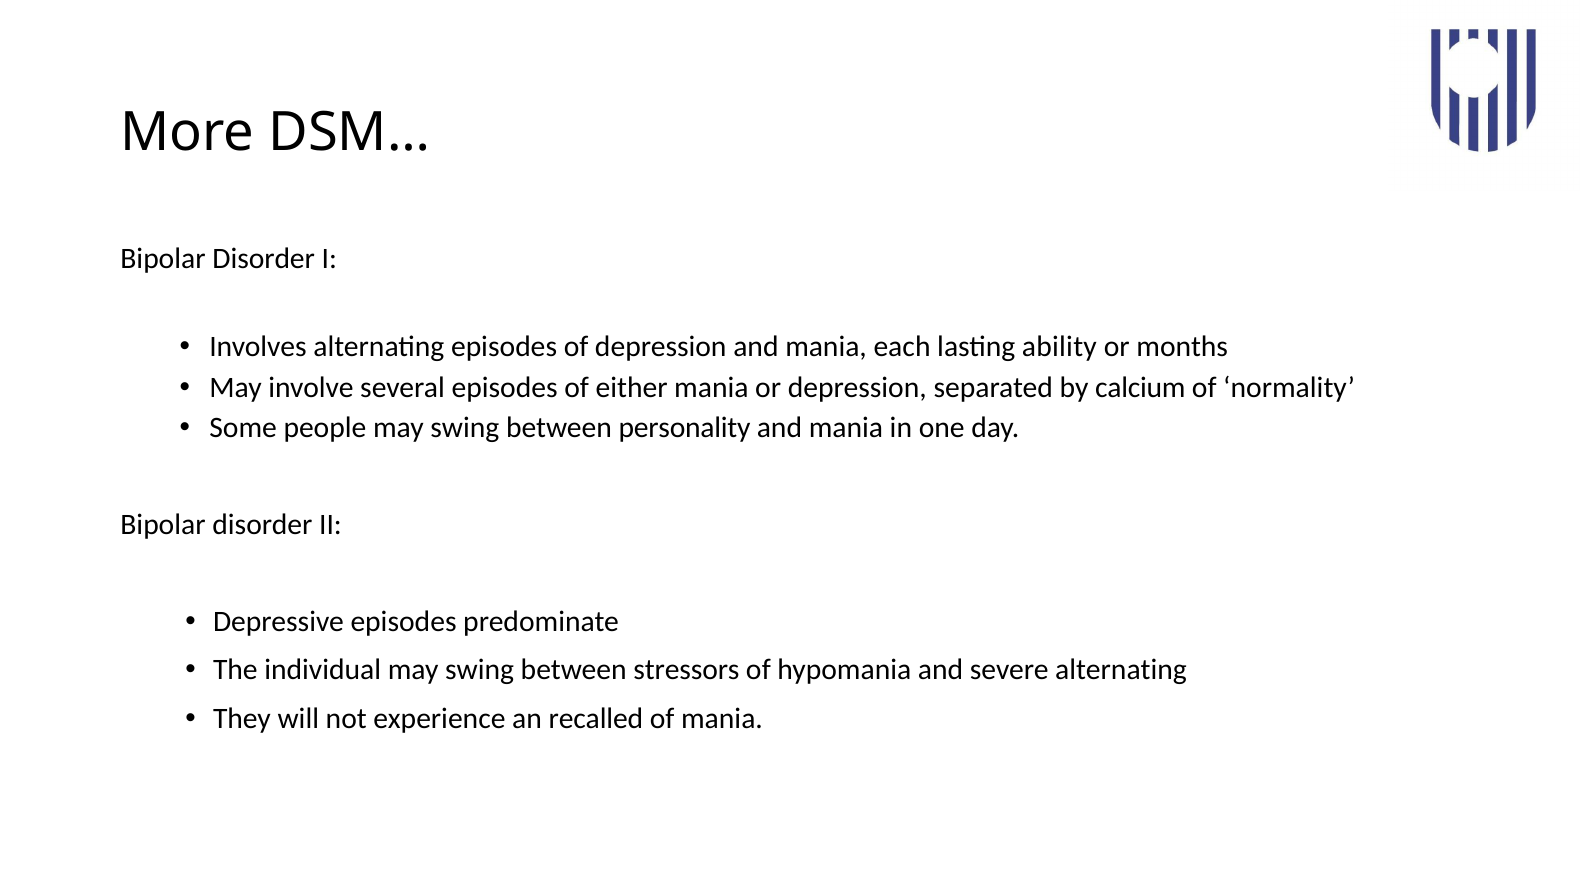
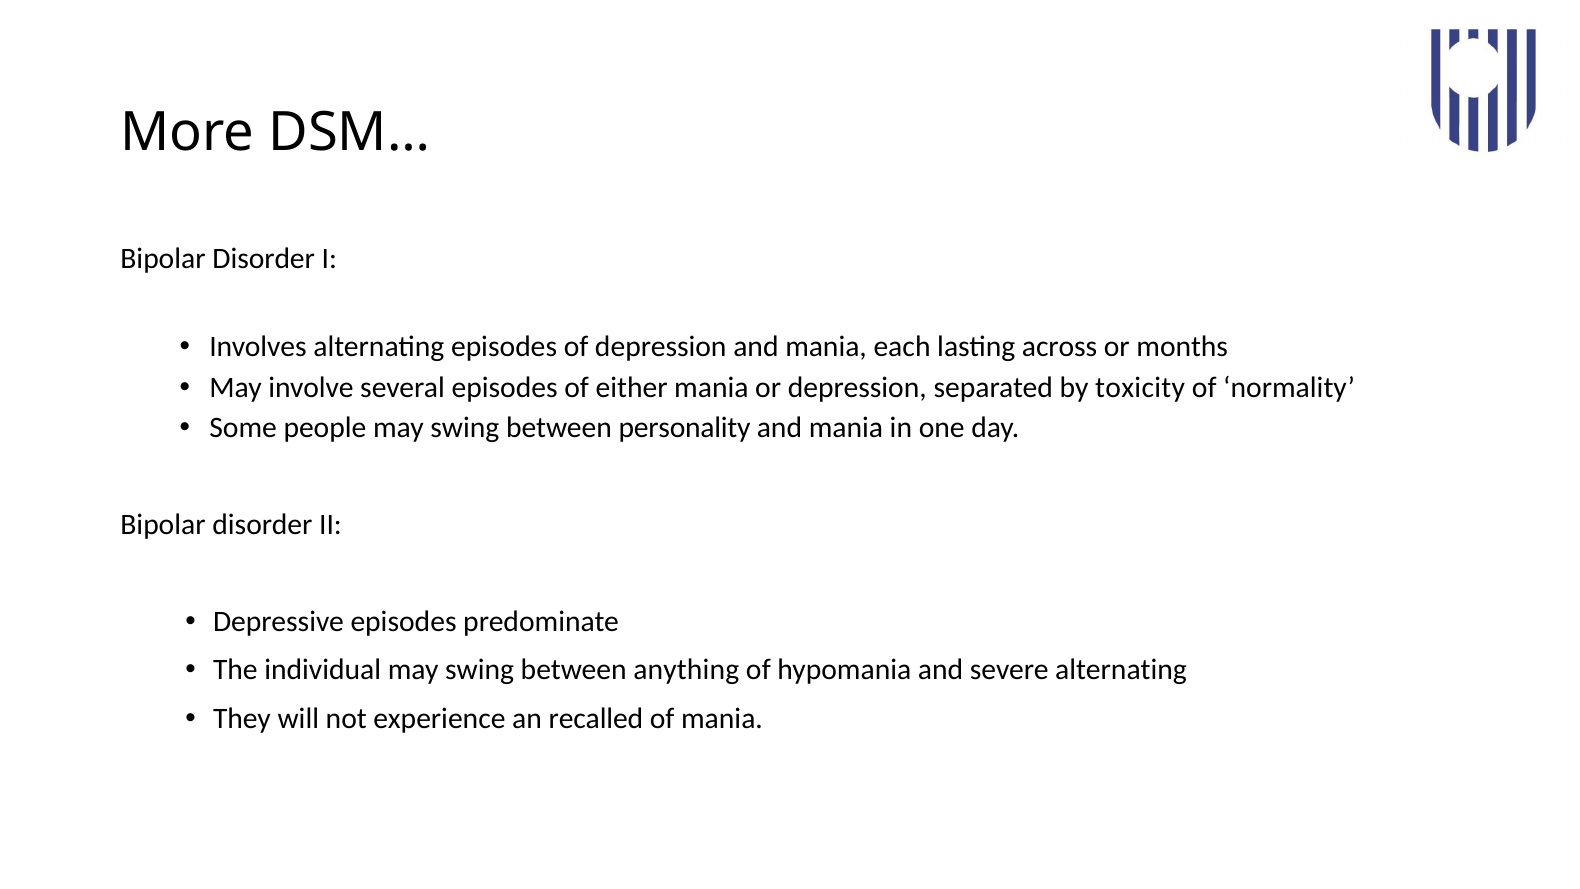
ability: ability -> across (1060, 347)
calcium: calcium -> toxicity (1140, 387)
stressors: stressors -> anything (686, 670)
